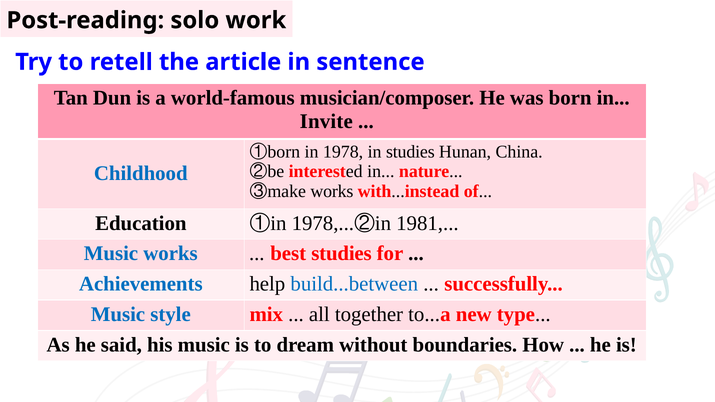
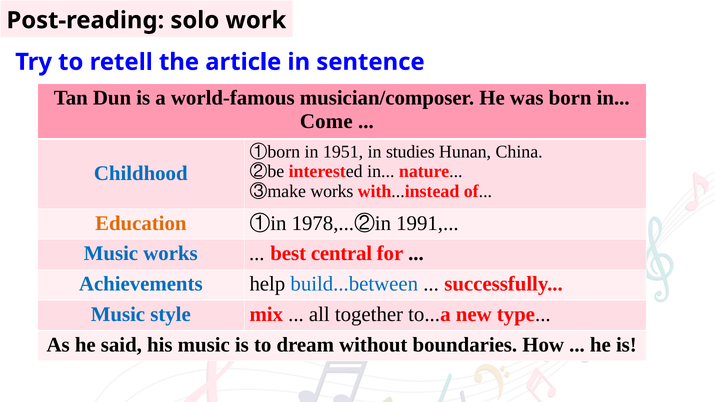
Invite: Invite -> Come (326, 121)
①born in 1978: 1978 -> 1951 (343, 152)
Education colour: black -> orange (141, 223)
1981: 1981 -> 1991 (427, 223)
best studies: studies -> central (342, 254)
